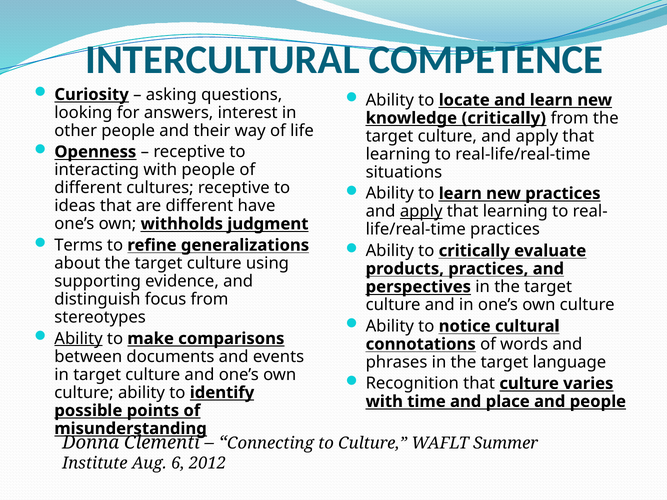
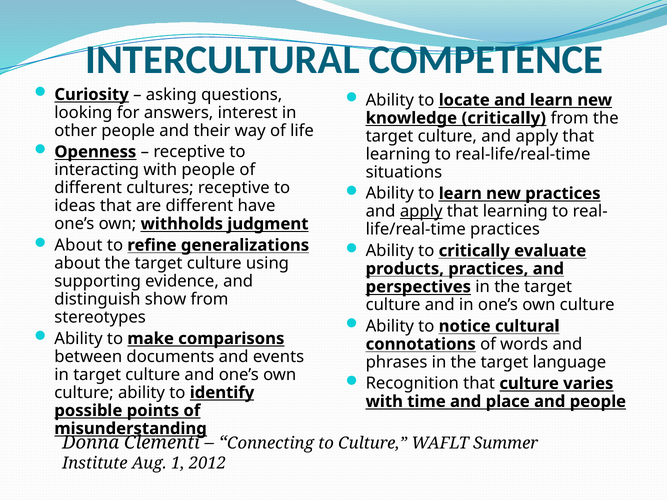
Terms: Terms -> About (78, 245)
focus: focus -> show (166, 299)
Ability underline: present -> none (78, 339)
6: 6 -> 1 (178, 464)
